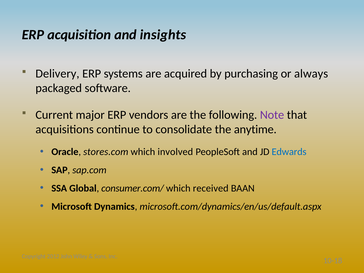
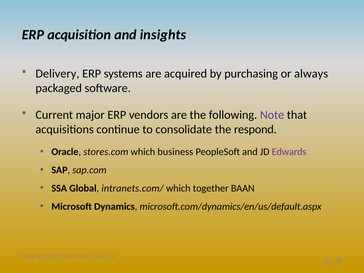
anytime: anytime -> respond (255, 129)
involved: involved -> business (175, 152)
Edwards colour: blue -> purple (289, 152)
consumer.com/: consumer.com/ -> intranets.com/ (133, 188)
received: received -> together (211, 188)
